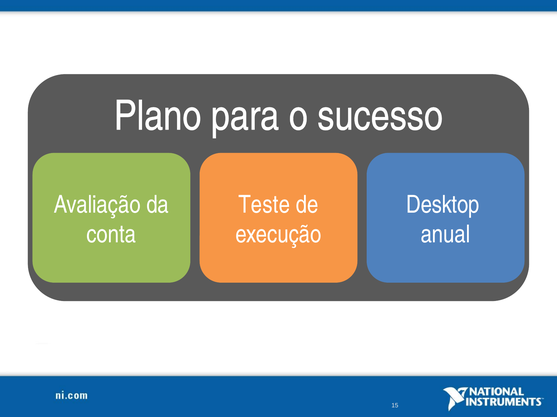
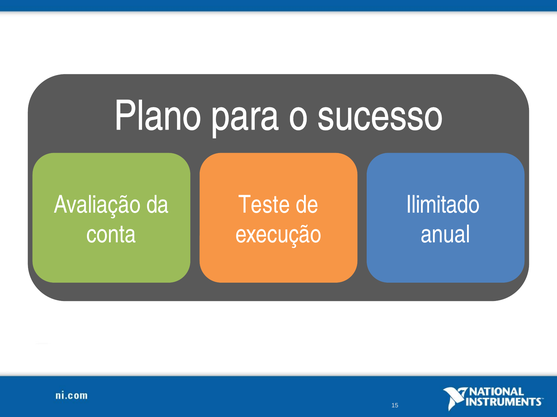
Desktop: Desktop -> Ilimitado (443, 205)
